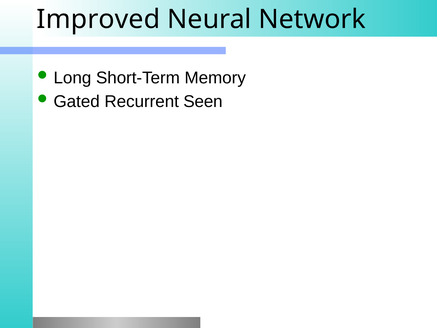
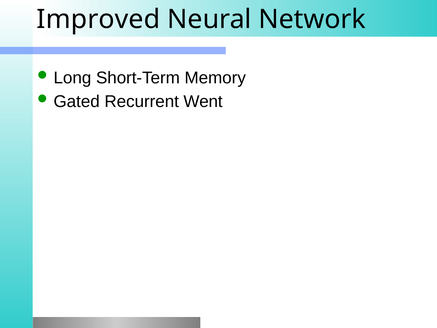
Seen: Seen -> Went (203, 101)
